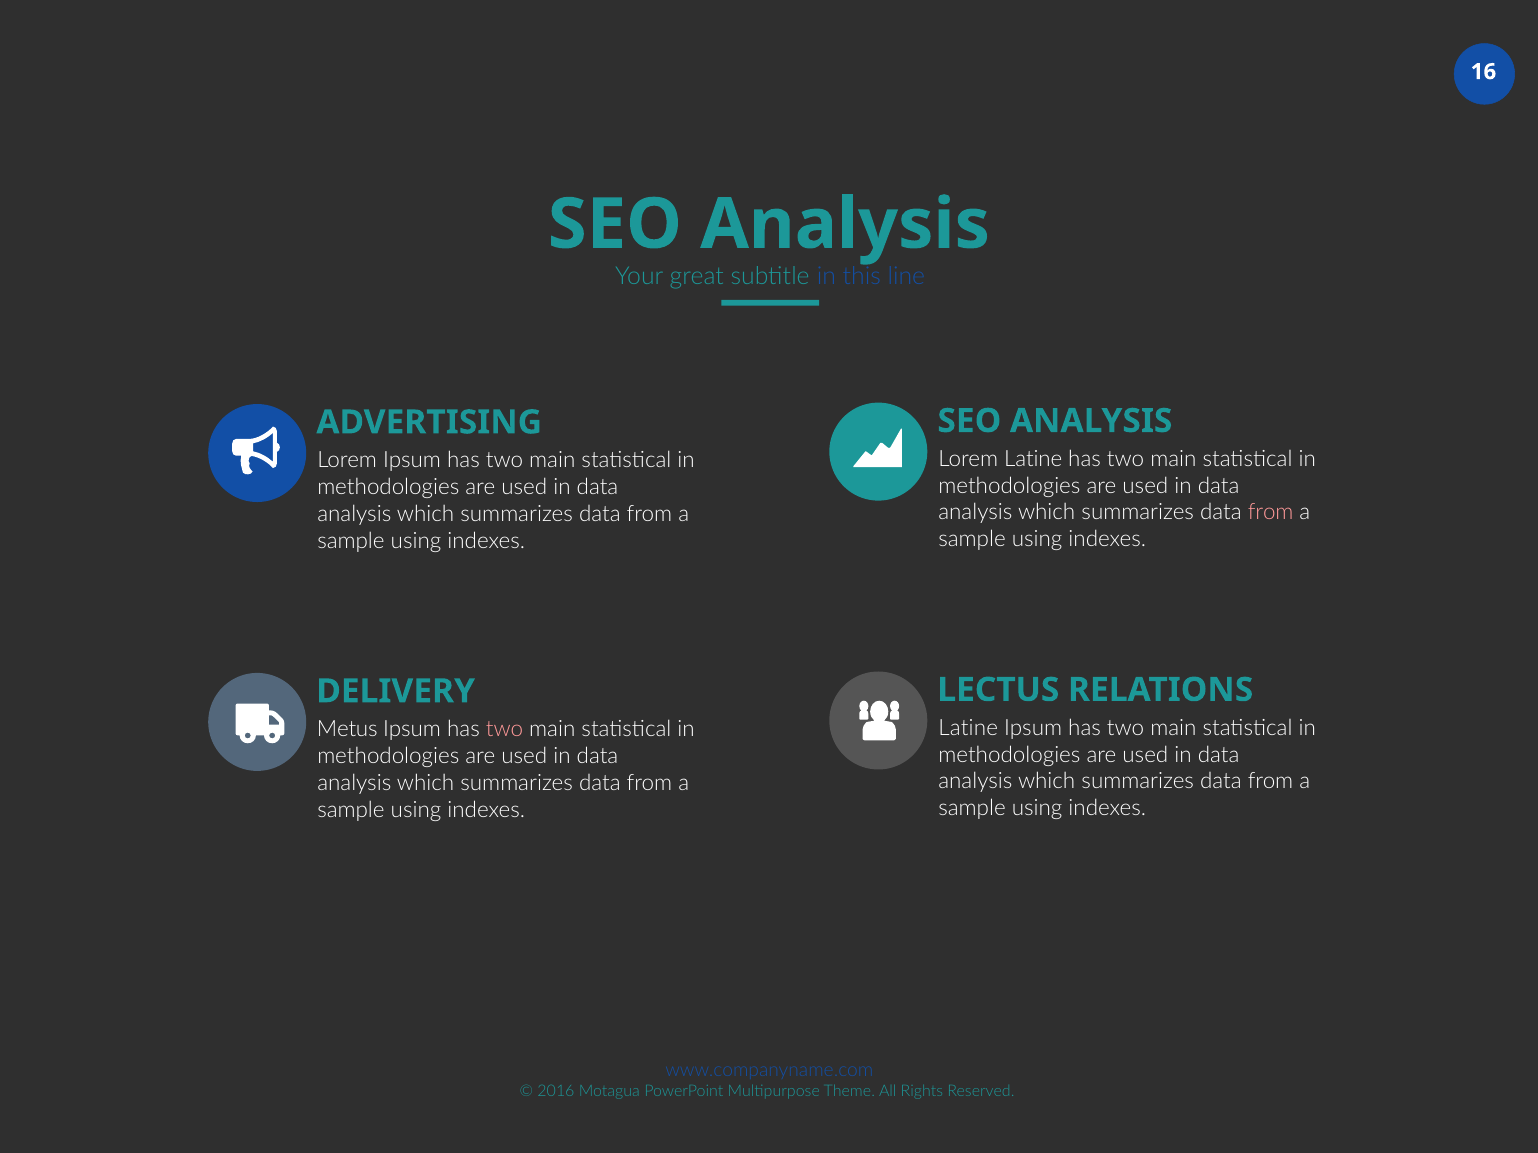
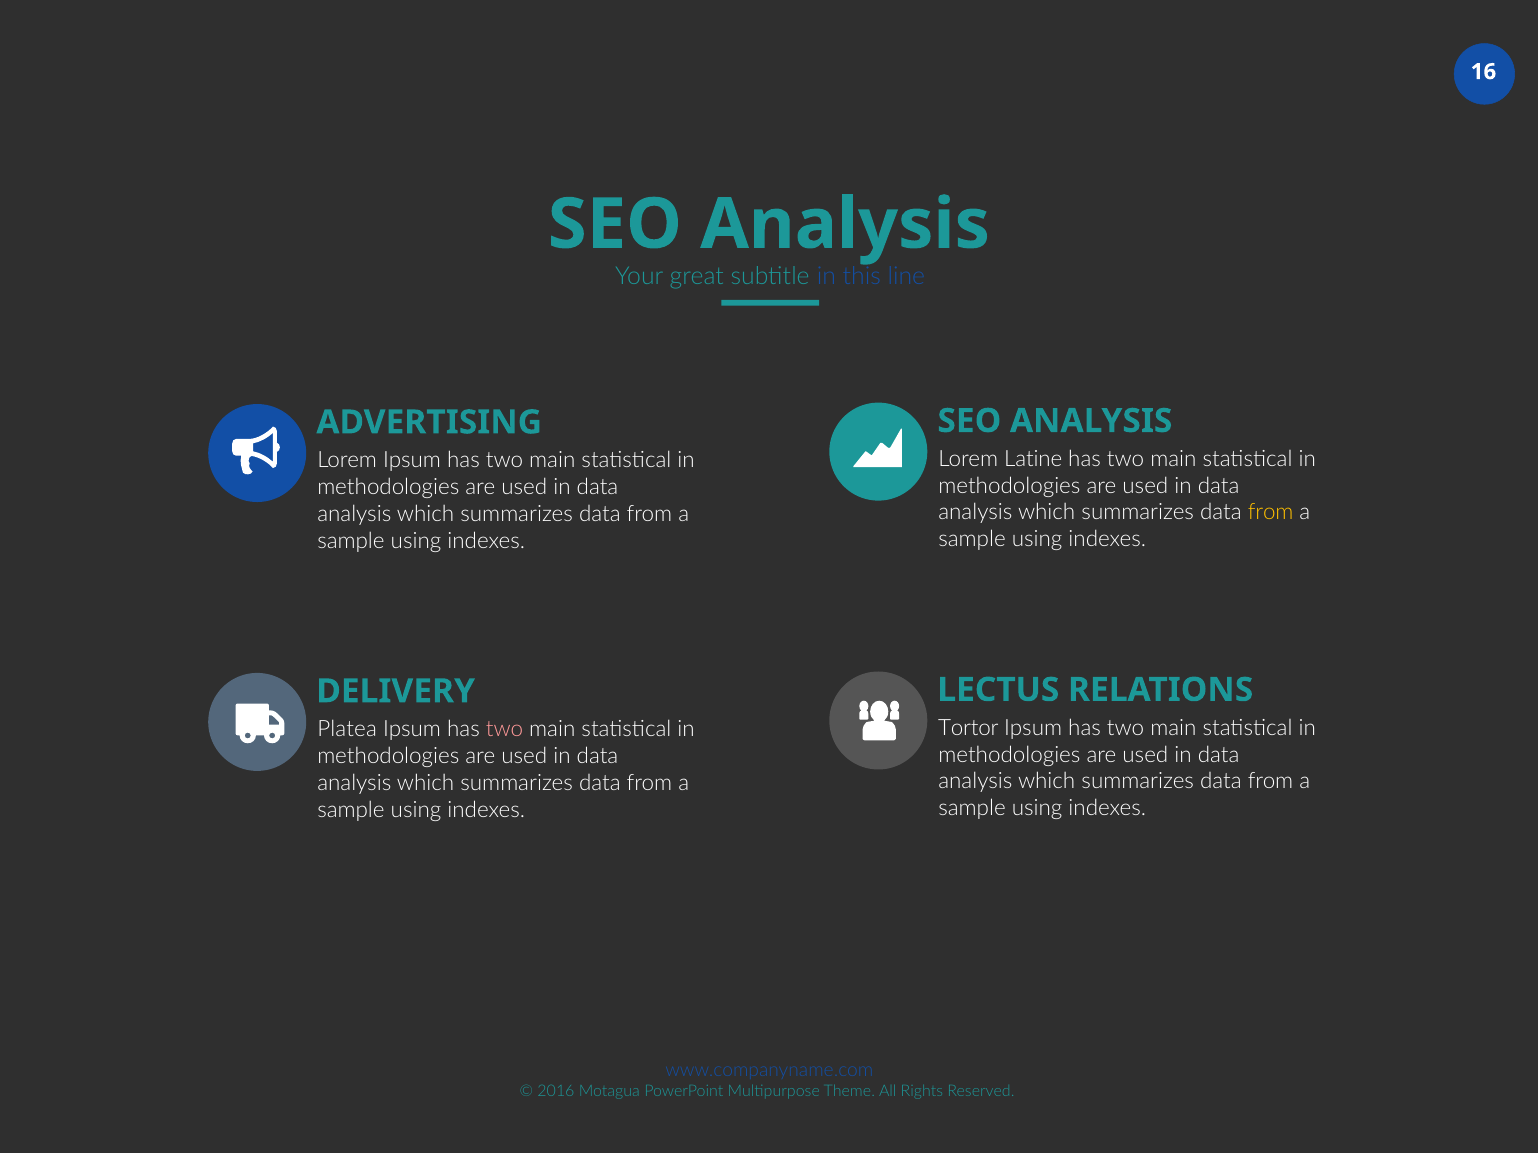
from colour: pink -> yellow (1271, 513)
Latine: Latine -> Tortor (968, 728)
Metus: Metus -> Platea (347, 729)
